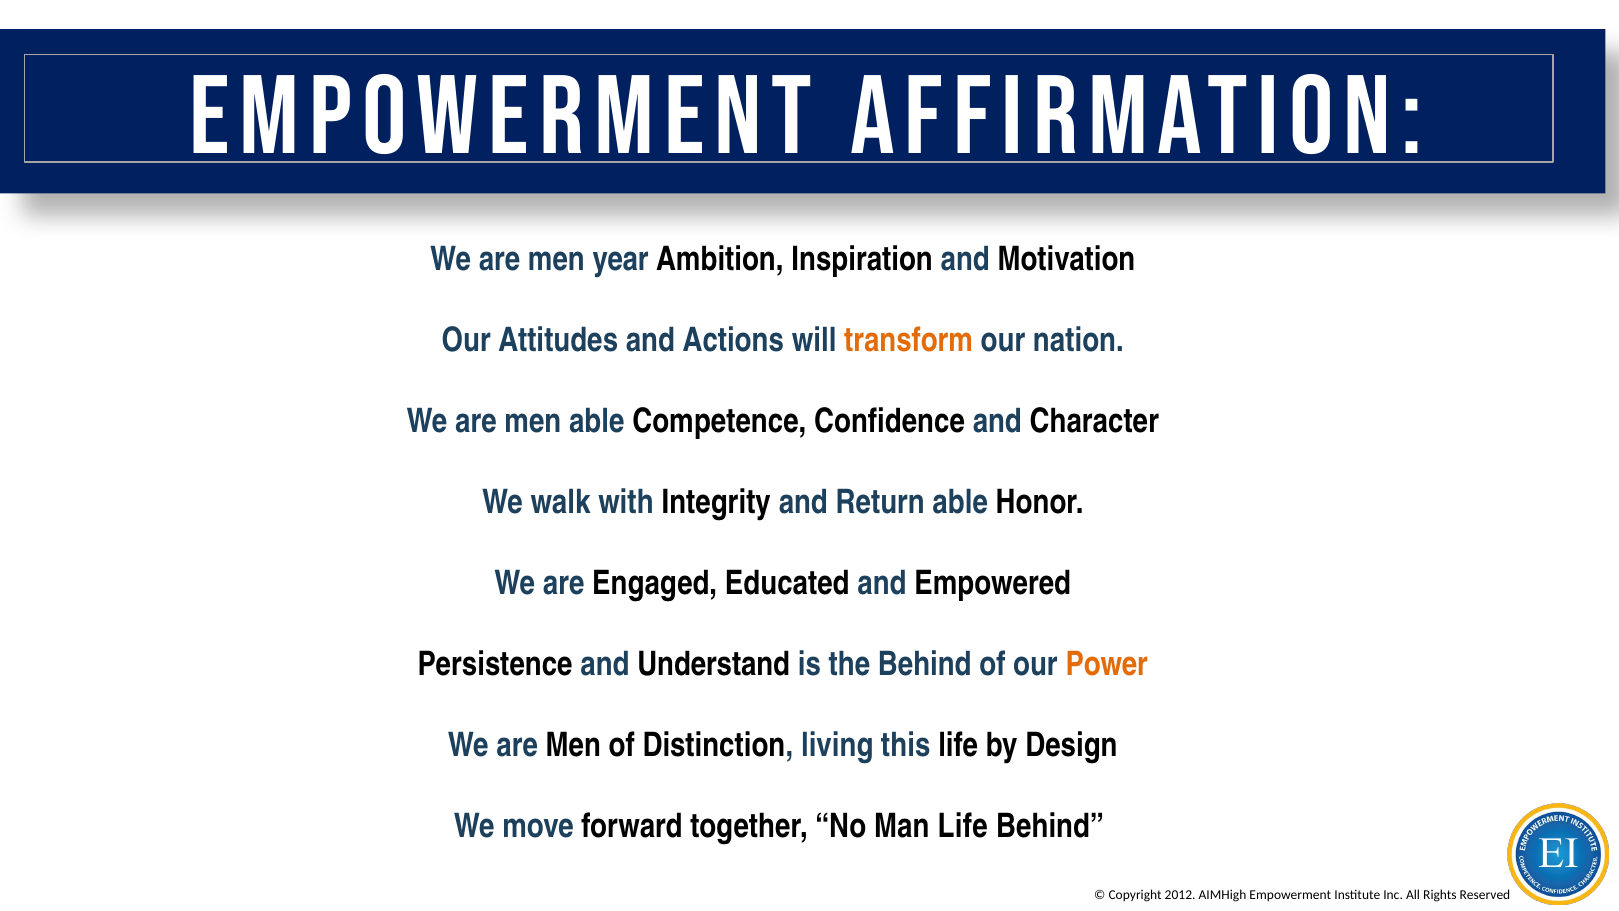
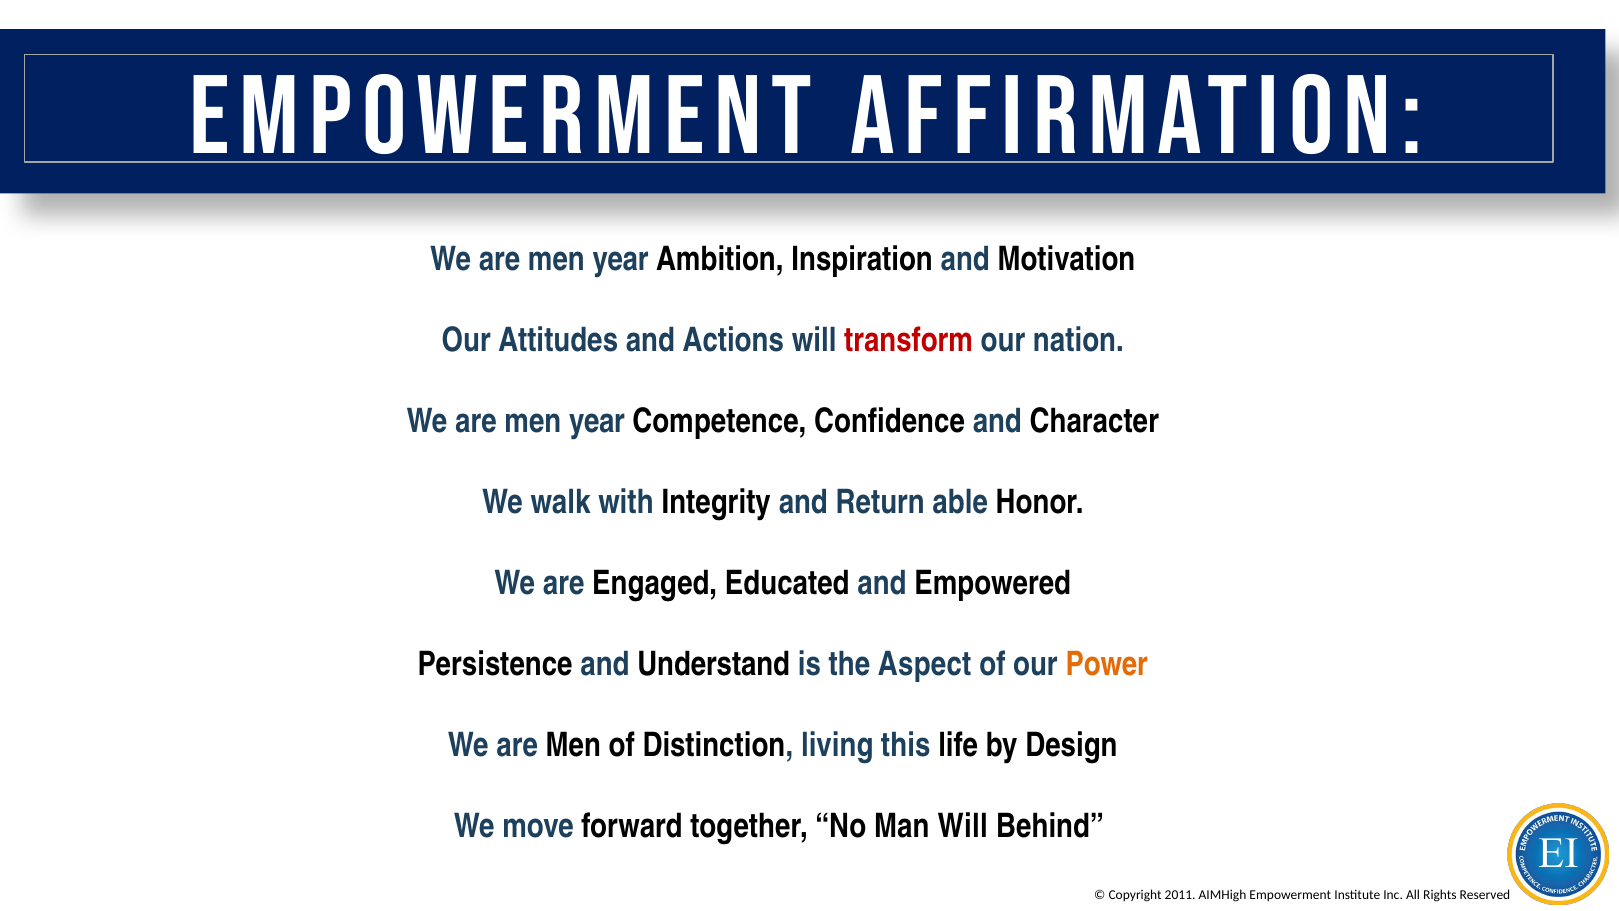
transform colour: orange -> red (909, 340)
able: able -> year (597, 421)
the Behind: Behind -> Aspect (925, 664)
Man Life: Life -> Will (963, 826)
2012: 2012 -> 2011 (1180, 895)
